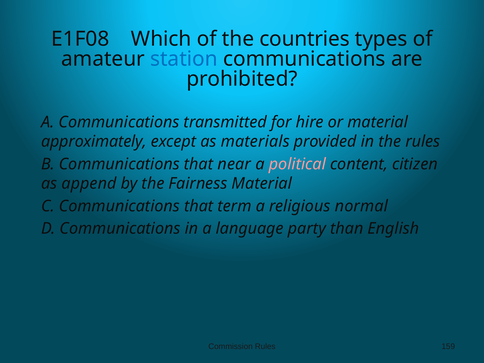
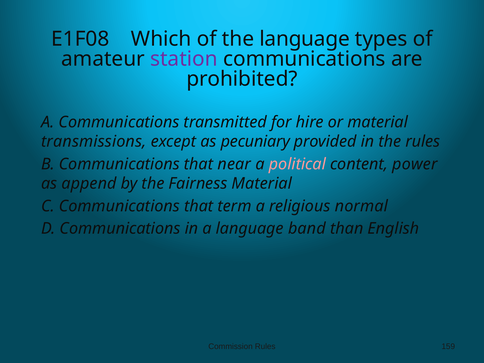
the countries: countries -> language (305, 39)
station colour: blue -> purple (184, 59)
approximately: approximately -> transmissions (94, 141)
materials: materials -> pecuniary (255, 141)
citizen: citizen -> power (415, 164)
party: party -> band (307, 229)
